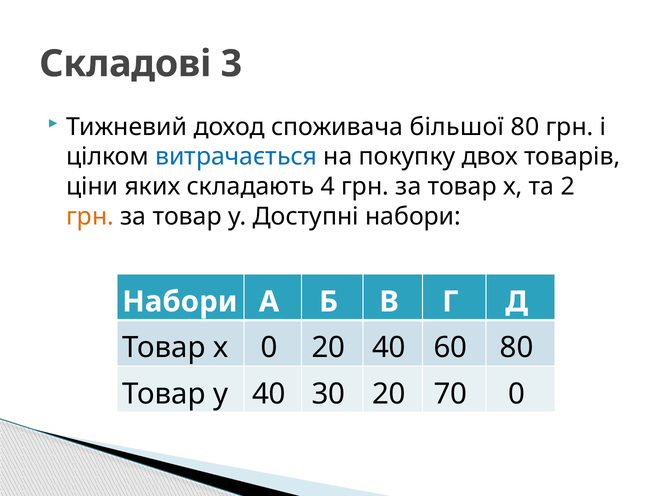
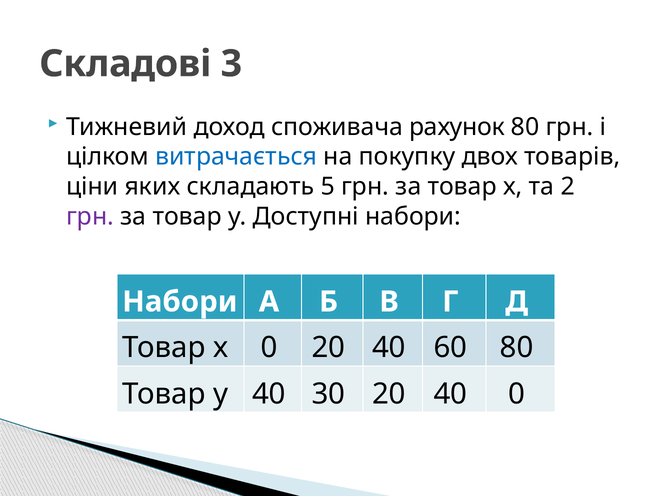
більшої: більшої -> рахунок (457, 127)
4: 4 -> 5 (328, 187)
грн colour: orange -> purple (90, 217)
30 20 70: 70 -> 40 (450, 394)
